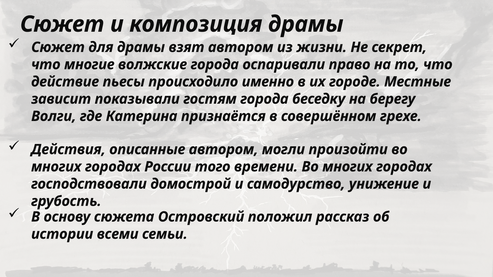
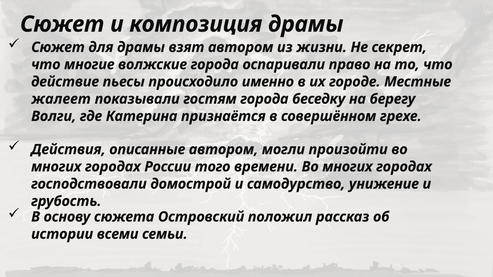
зависит: зависит -> жалеет (61, 99)
